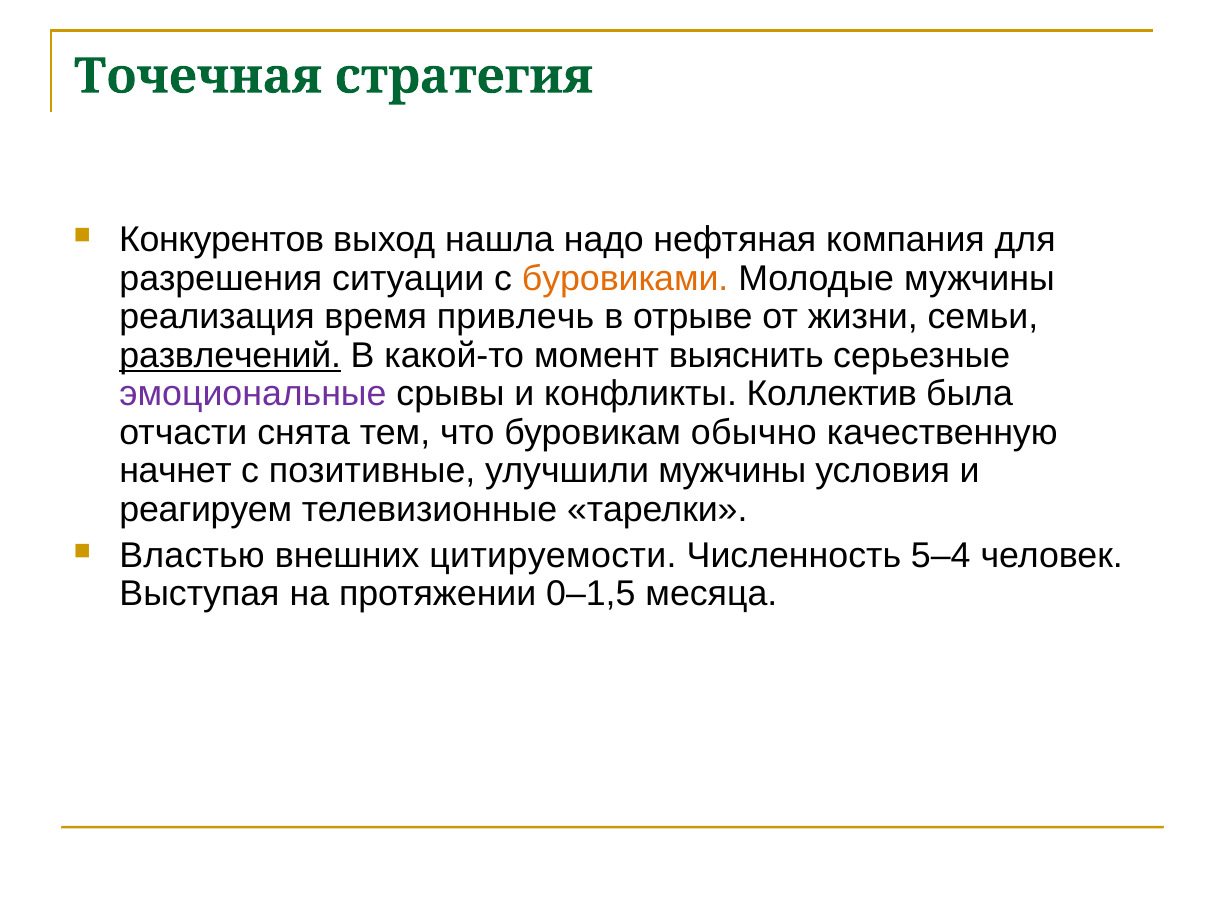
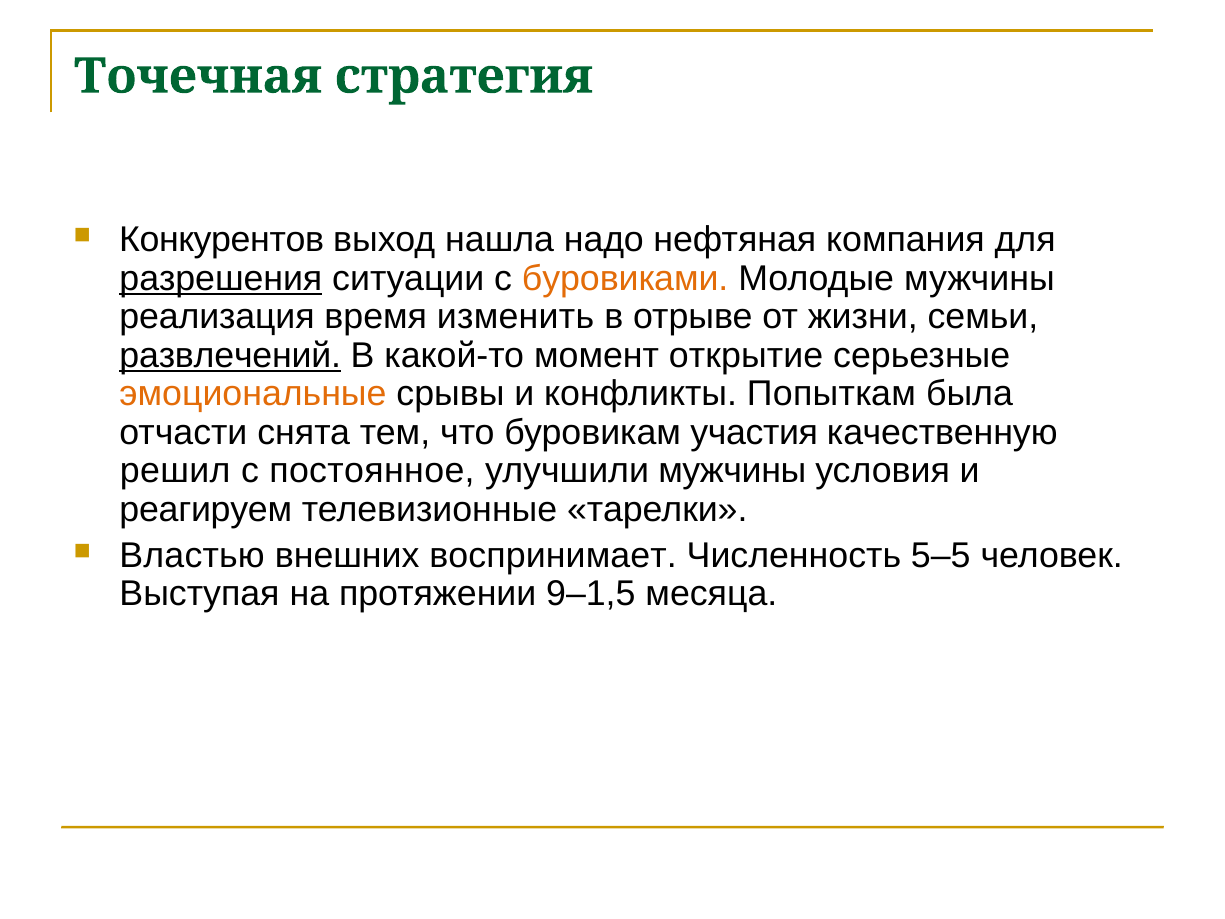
разрешения underline: none -> present (221, 278)
привлечь: привлечь -> изменить (516, 317)
выяснить: выяснить -> открытие (746, 355)
эмоциональные colour: purple -> orange (253, 394)
Коллектив: Коллектив -> Попыткам (831, 394)
обычно: обычно -> участия (754, 432)
начнет: начнет -> решил (175, 471)
позитивные: позитивные -> постоянное (372, 471)
цитируемости: цитируемости -> воспринимает (553, 555)
5–4: 5–4 -> 5–5 (941, 555)
0–1,5: 0–1,5 -> 9–1,5 (591, 594)
